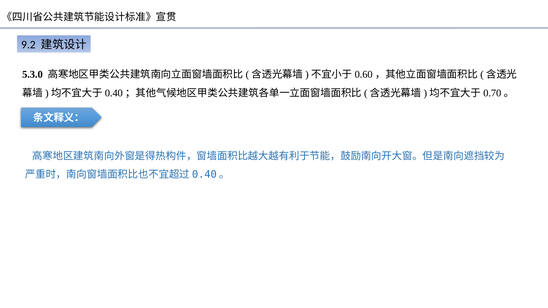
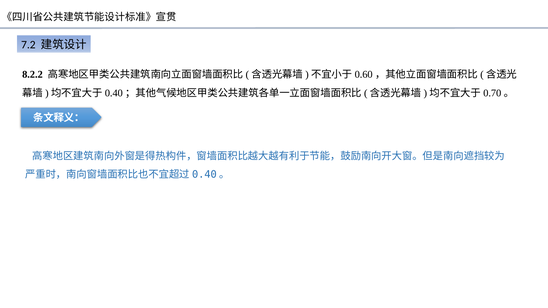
9.2: 9.2 -> 7.2 (28, 45)
5.3.0: 5.3.0 -> 8.2.2 (32, 75)
